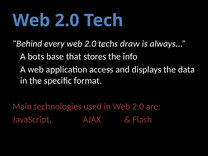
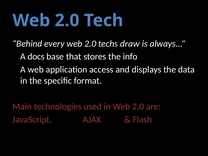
bots: bots -> docs (36, 57)
